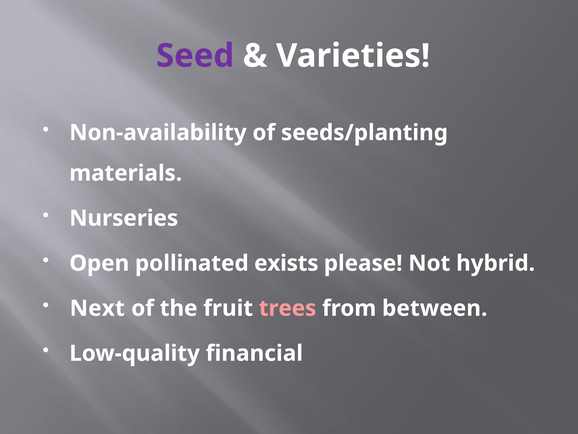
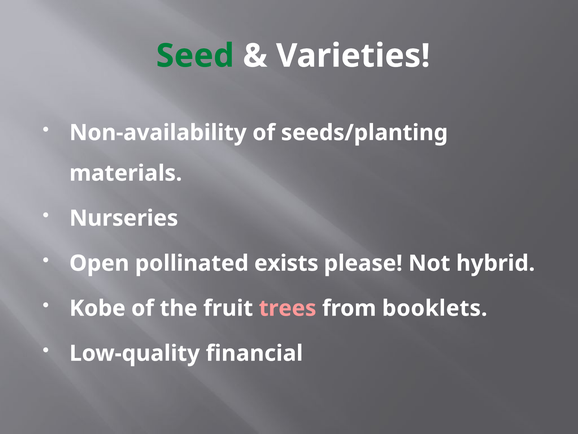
Seed colour: purple -> green (195, 56)
Next: Next -> Kobe (97, 308)
between: between -> booklets (435, 308)
